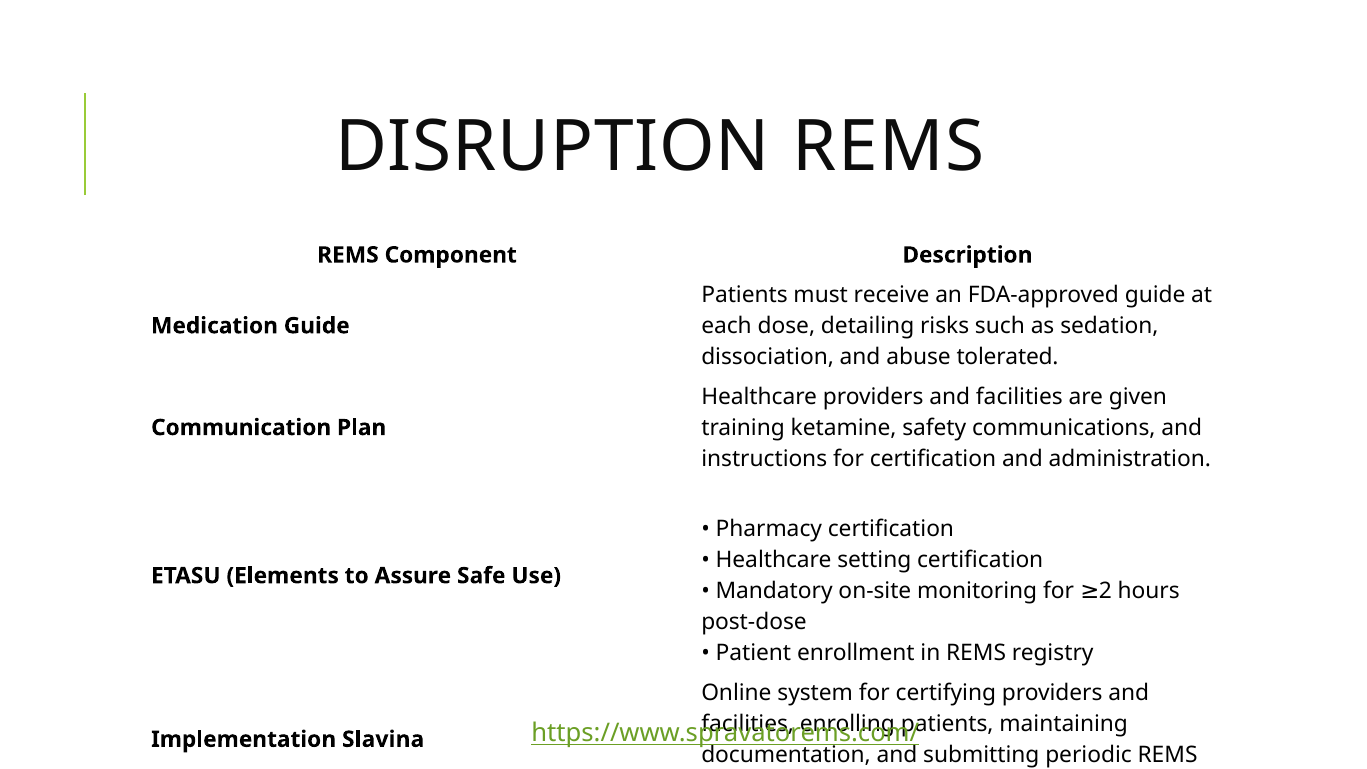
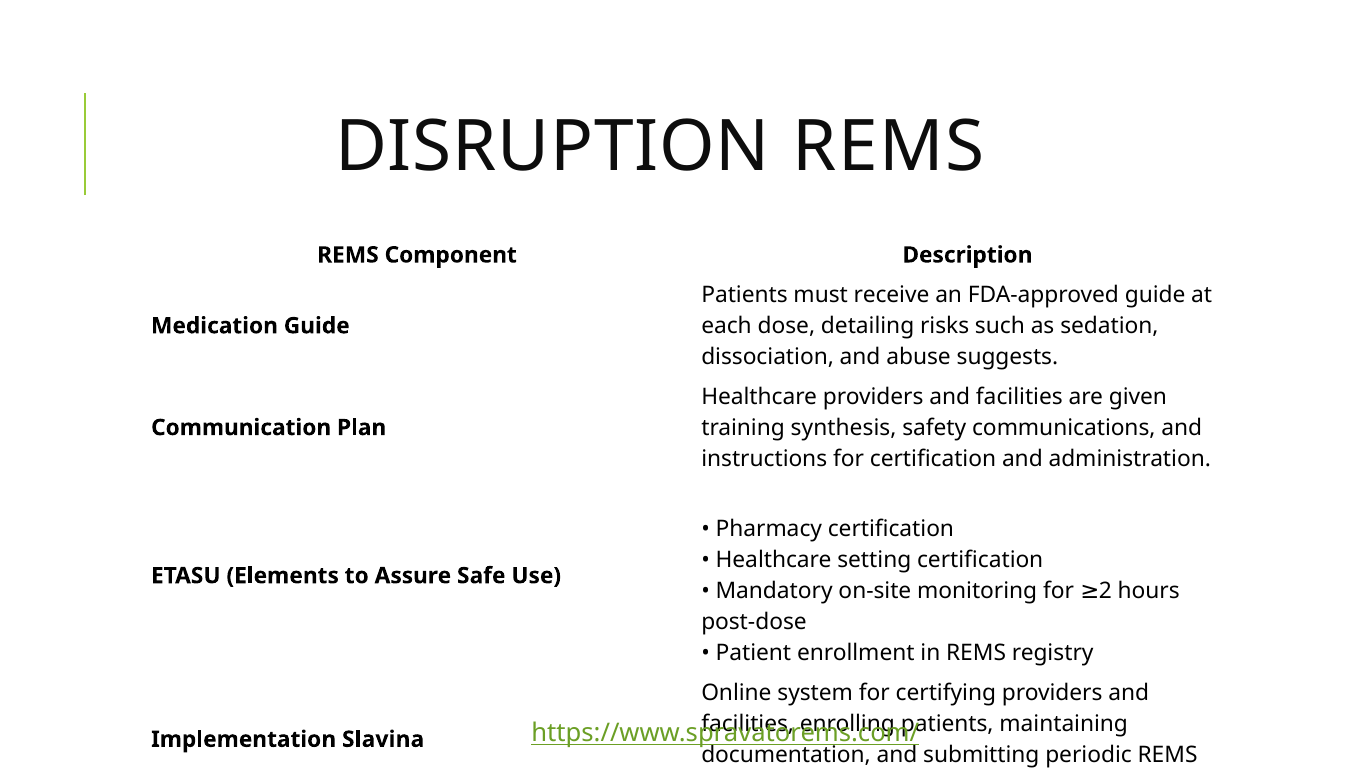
tolerated: tolerated -> suggests (1007, 357)
ketamine: ketamine -> synthesis (844, 428)
